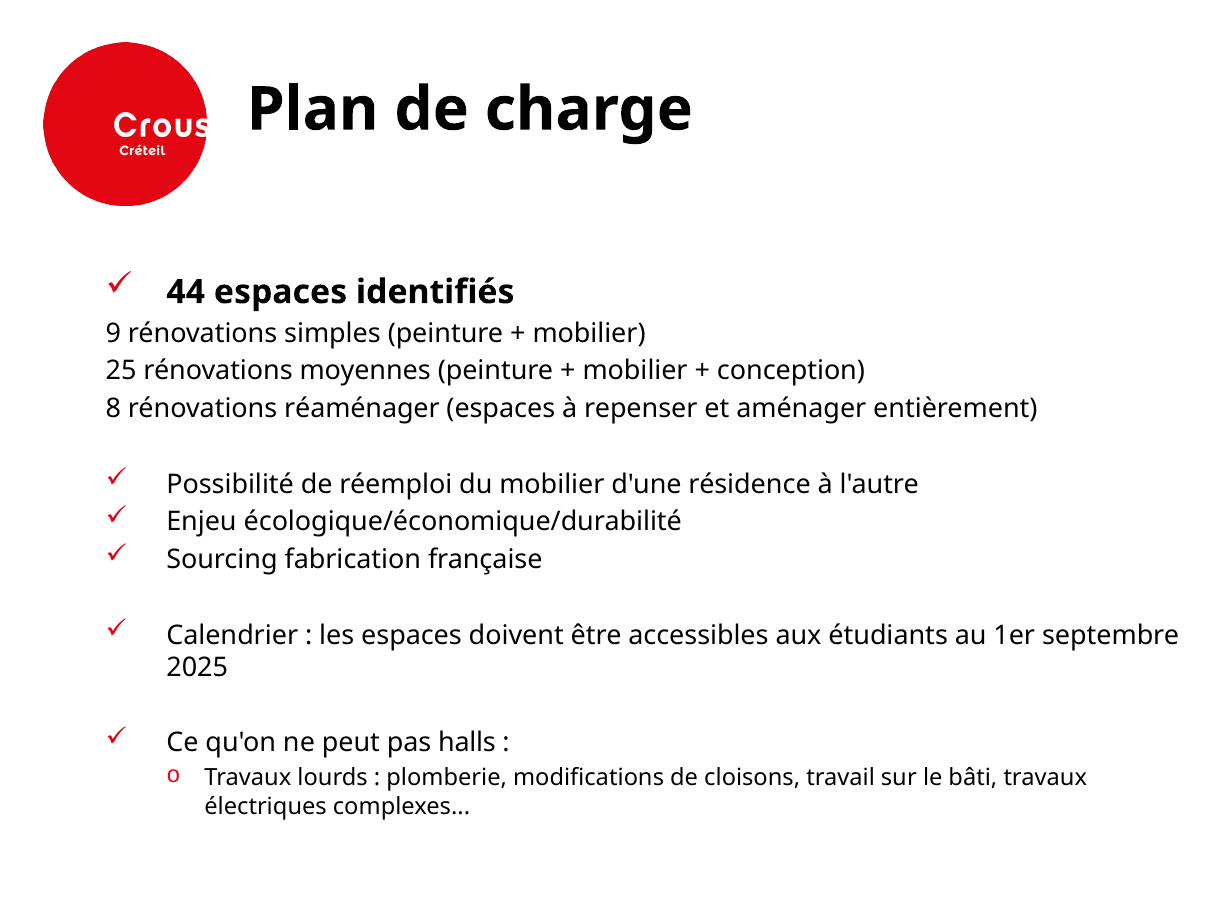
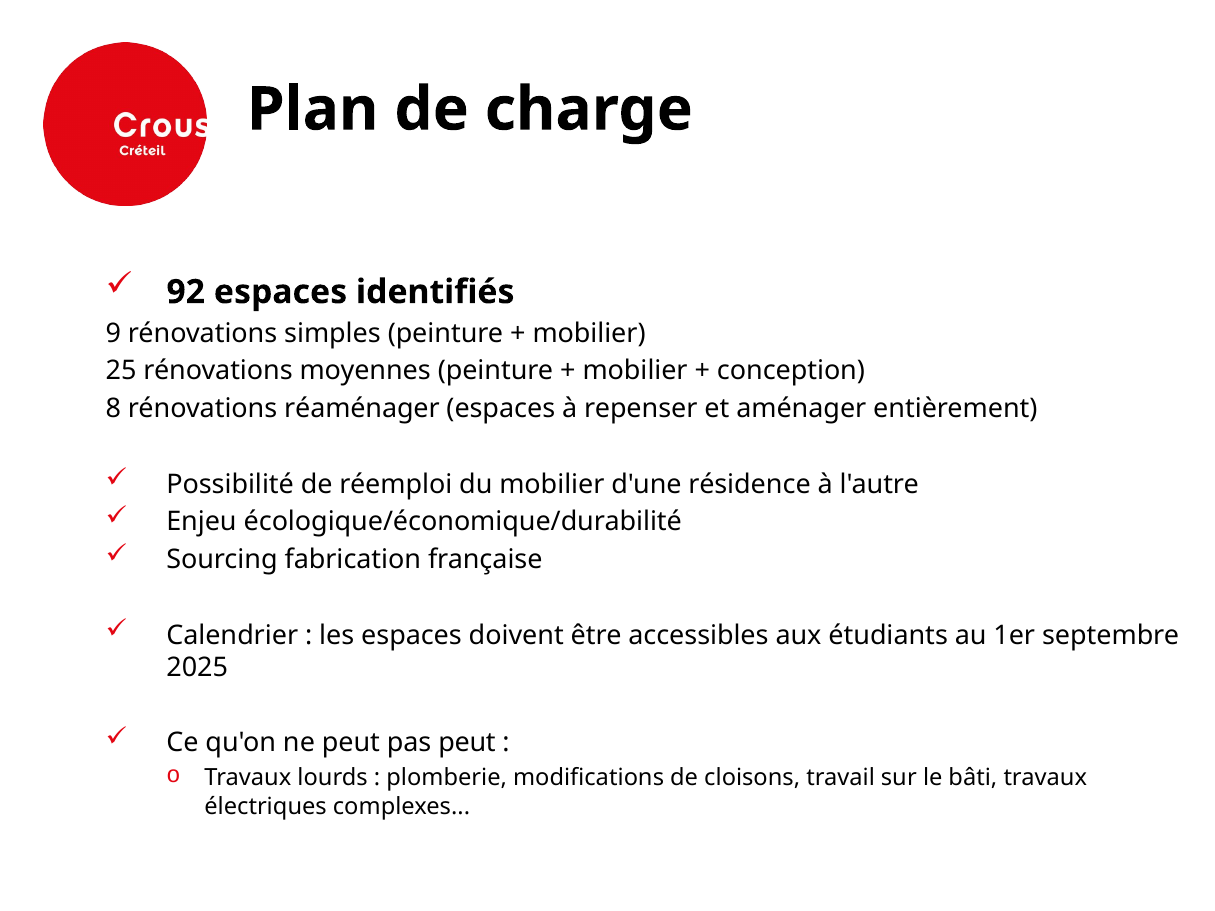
44: 44 -> 92 (186, 292)
pas halls: halls -> peut (467, 743)
